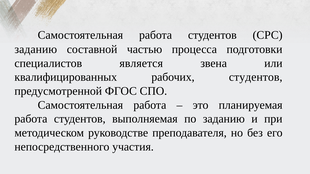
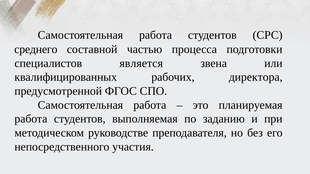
заданию: заданию -> среднего (36, 49)
рабочих студентов: студентов -> директора (256, 77)
